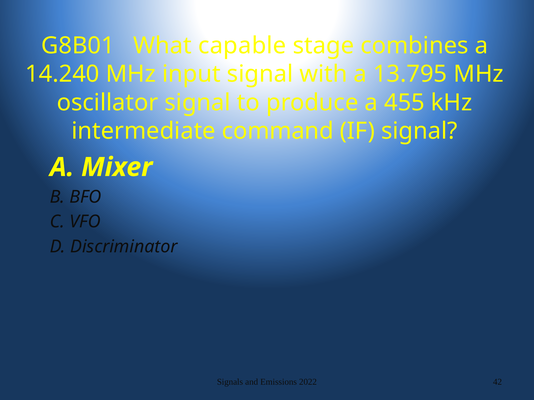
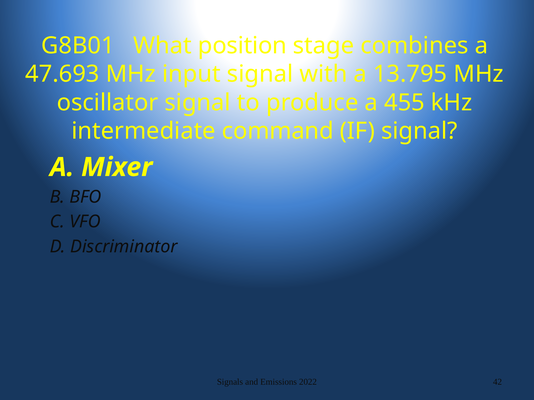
capable: capable -> position (242, 46)
14.240: 14.240 -> 47.693 (62, 74)
